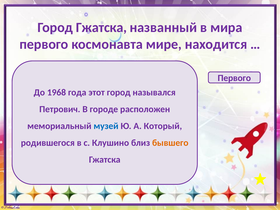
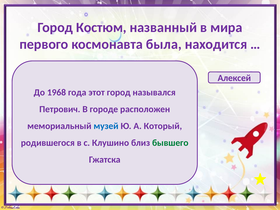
Город Гжатска: Гжатска -> Костюм (101, 28)
мире: мире -> была (164, 44)
Первого: Первого -> Алексей (234, 78)
бывшего colour: orange -> green (170, 143)
